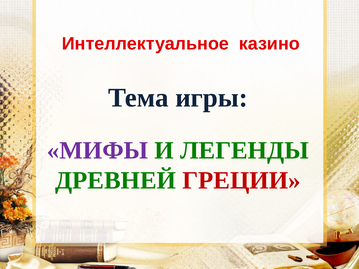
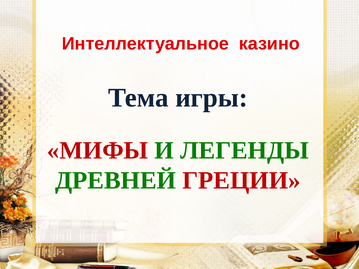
МИФЫ colour: purple -> red (98, 151)
